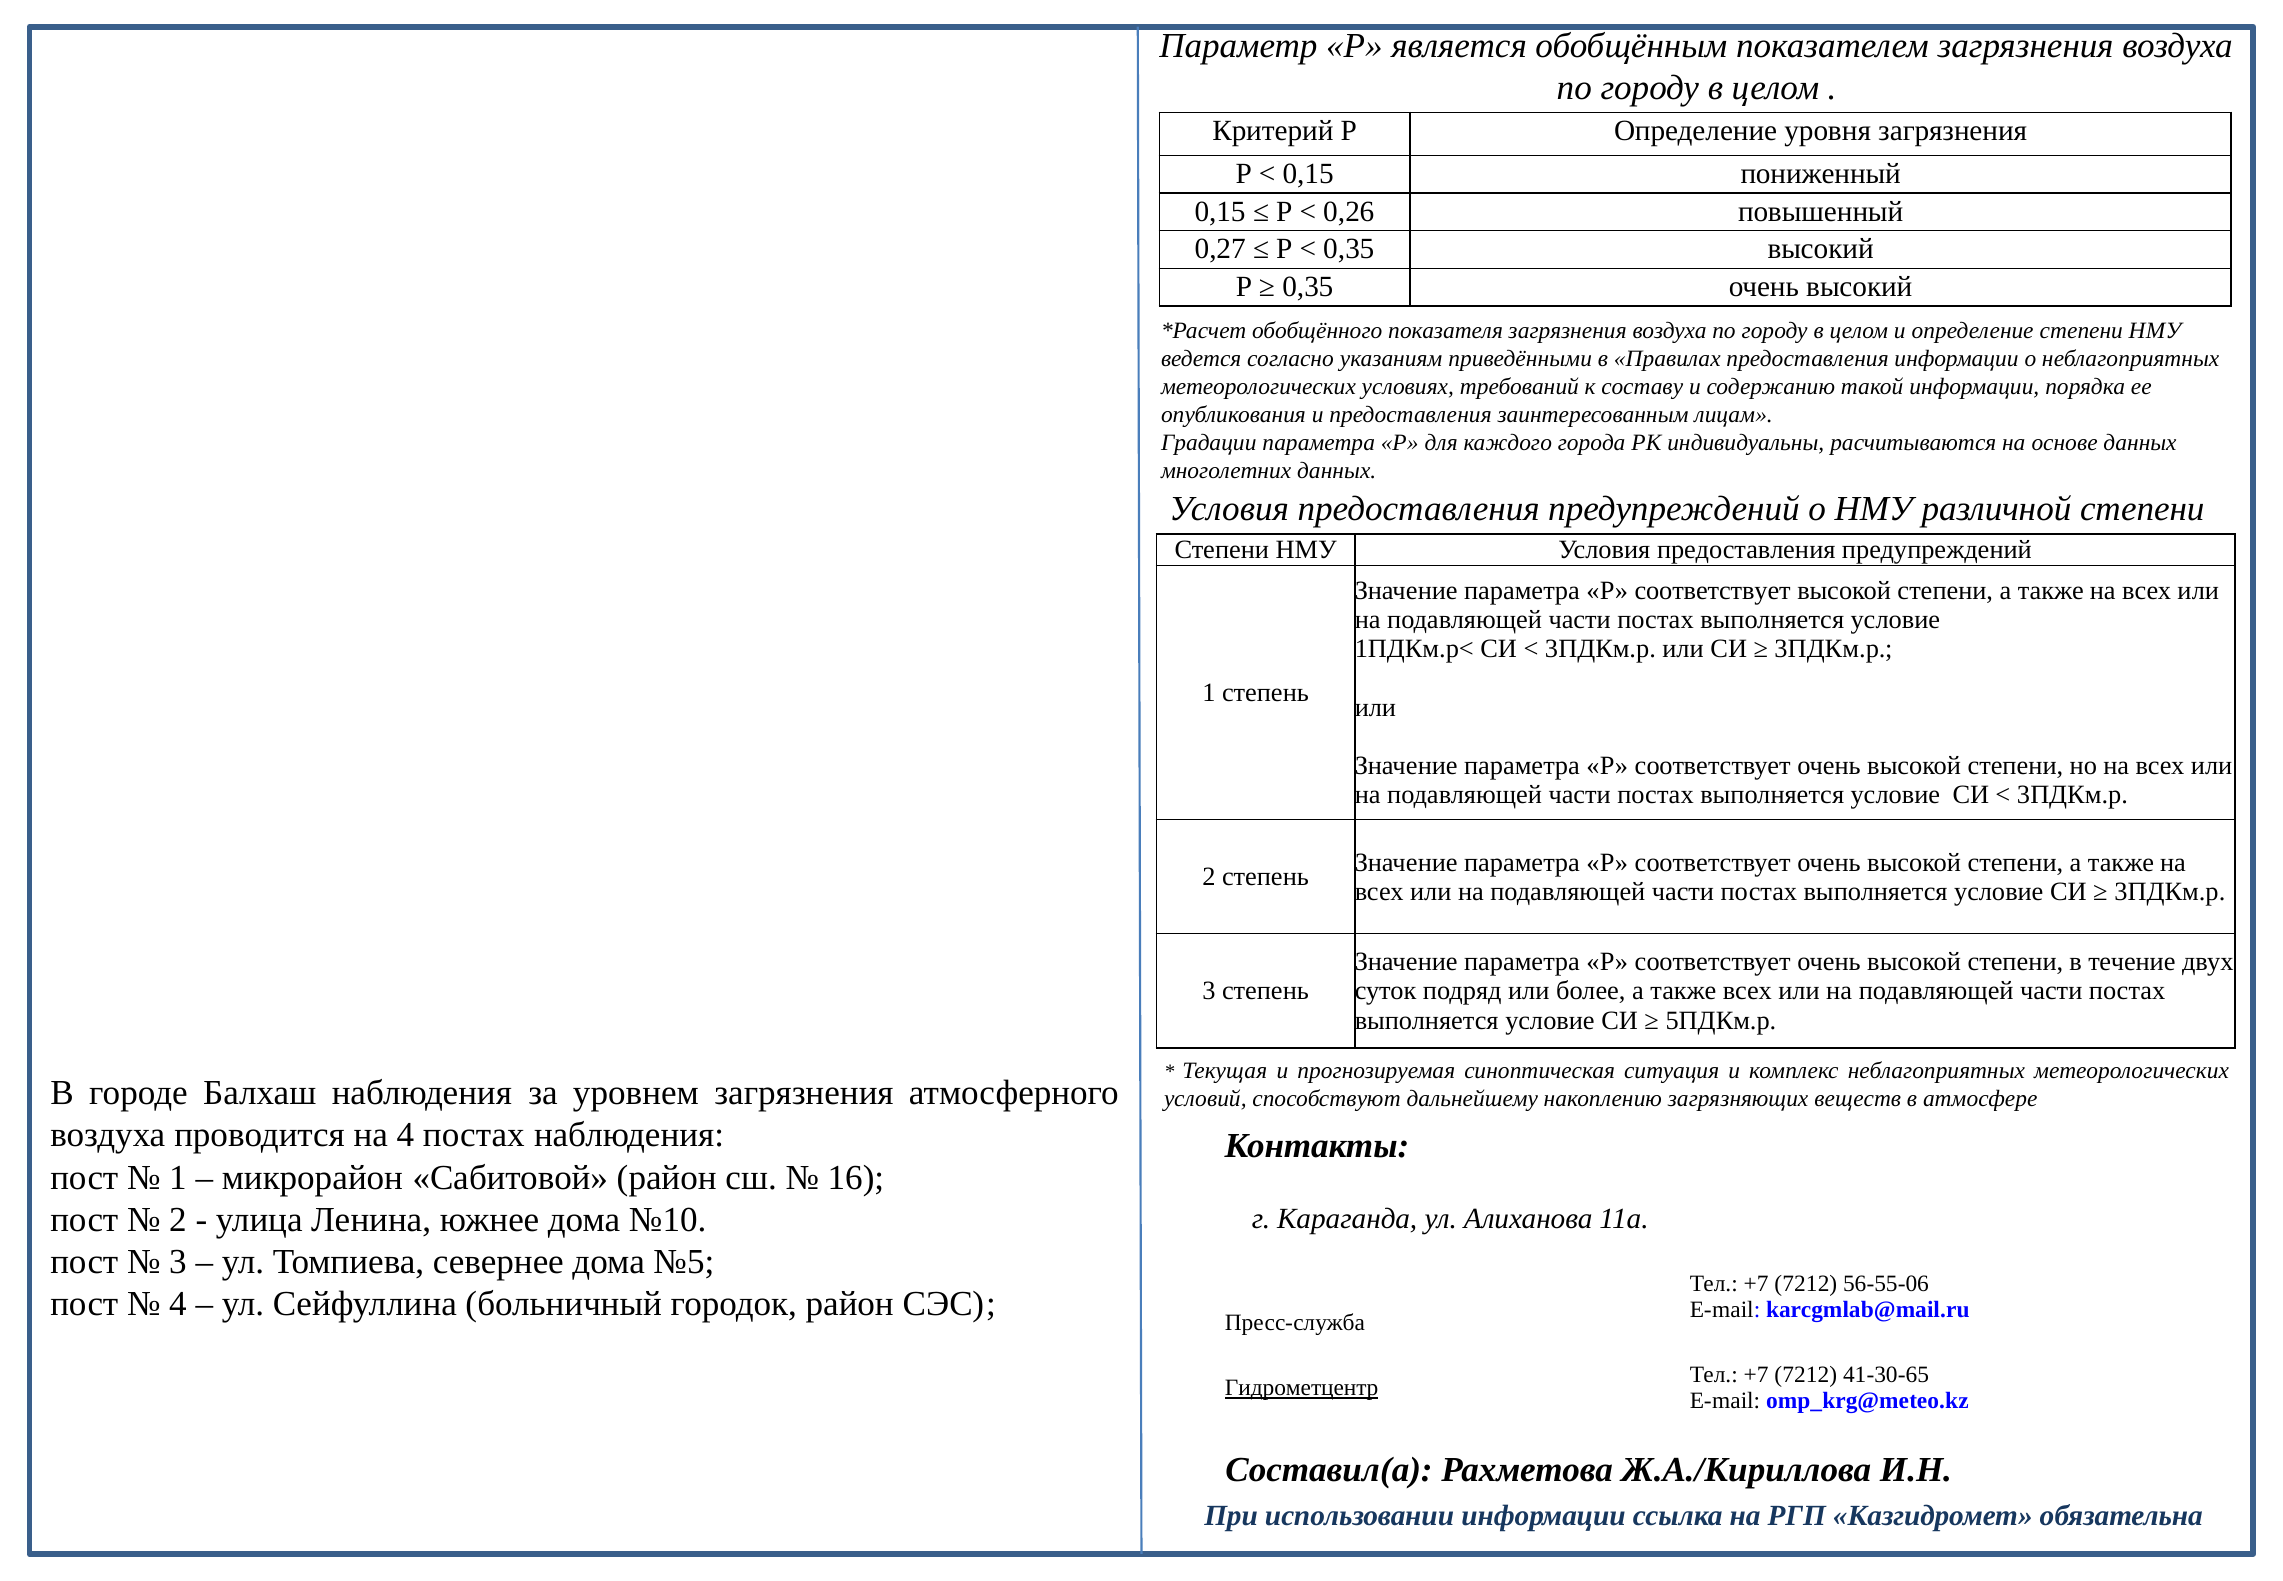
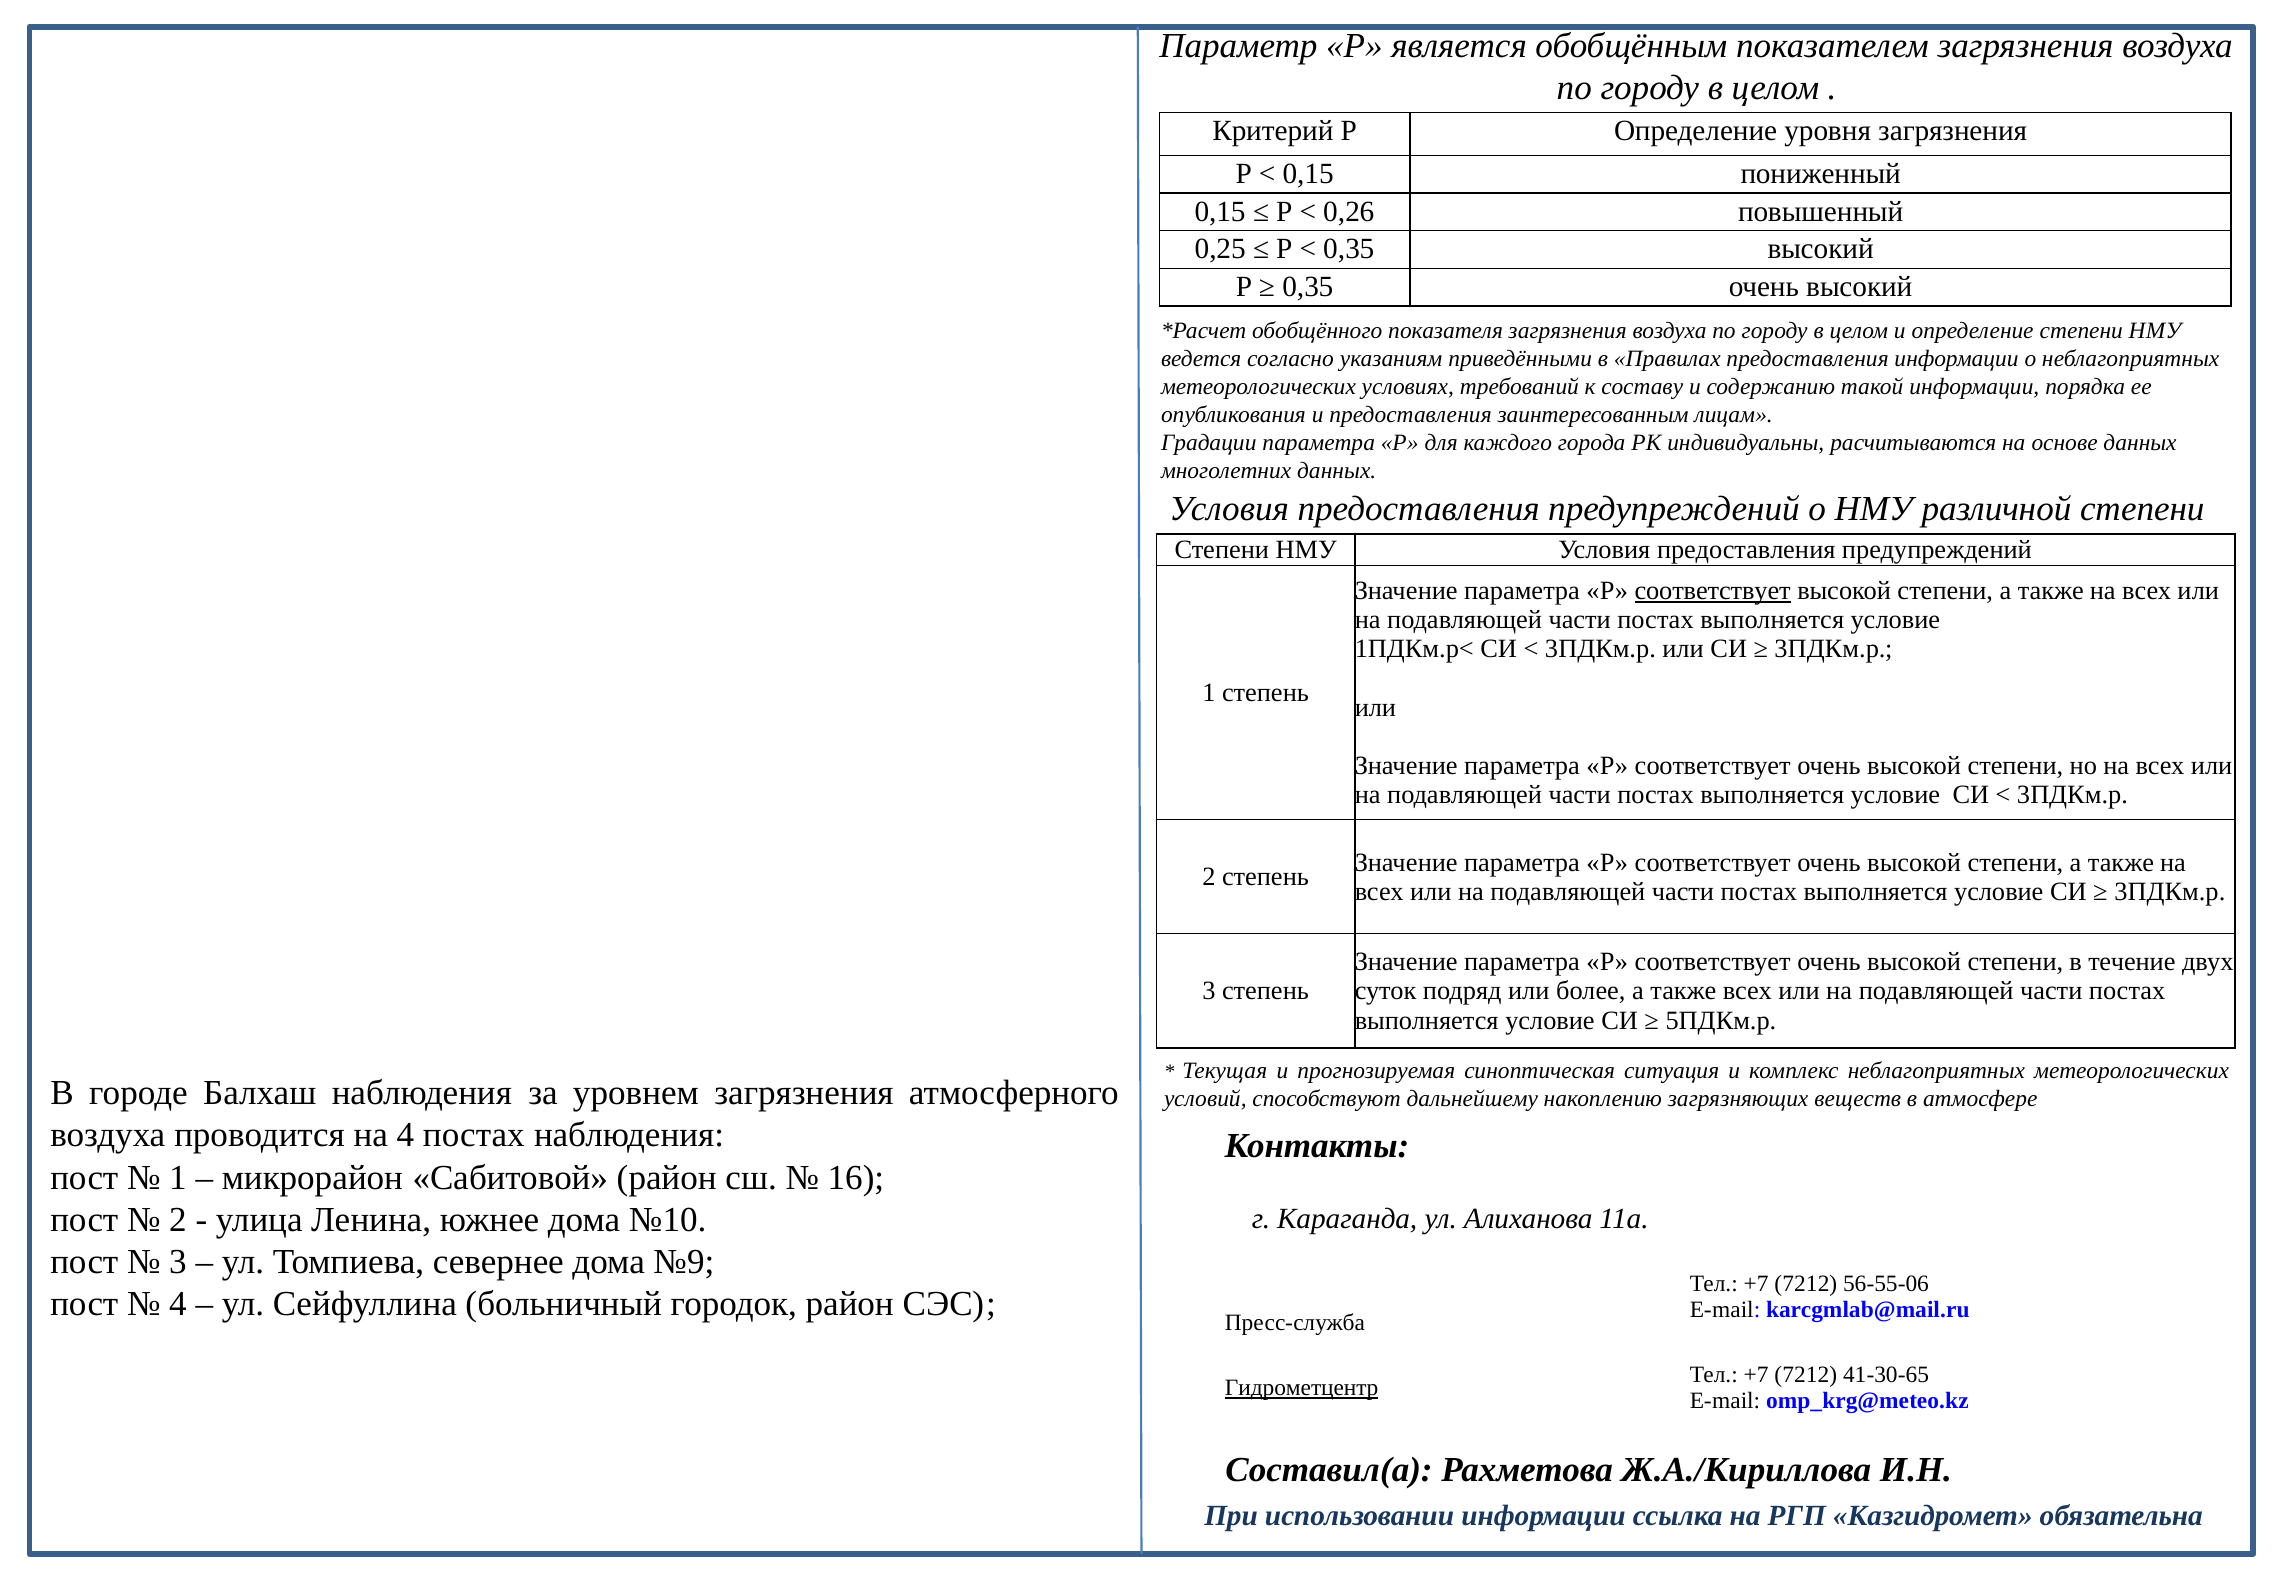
0,27: 0,27 -> 0,25 (1220, 249)
соответствует underline: none -> present (1713, 590)
№5: №5 -> №9 (684, 1261)
